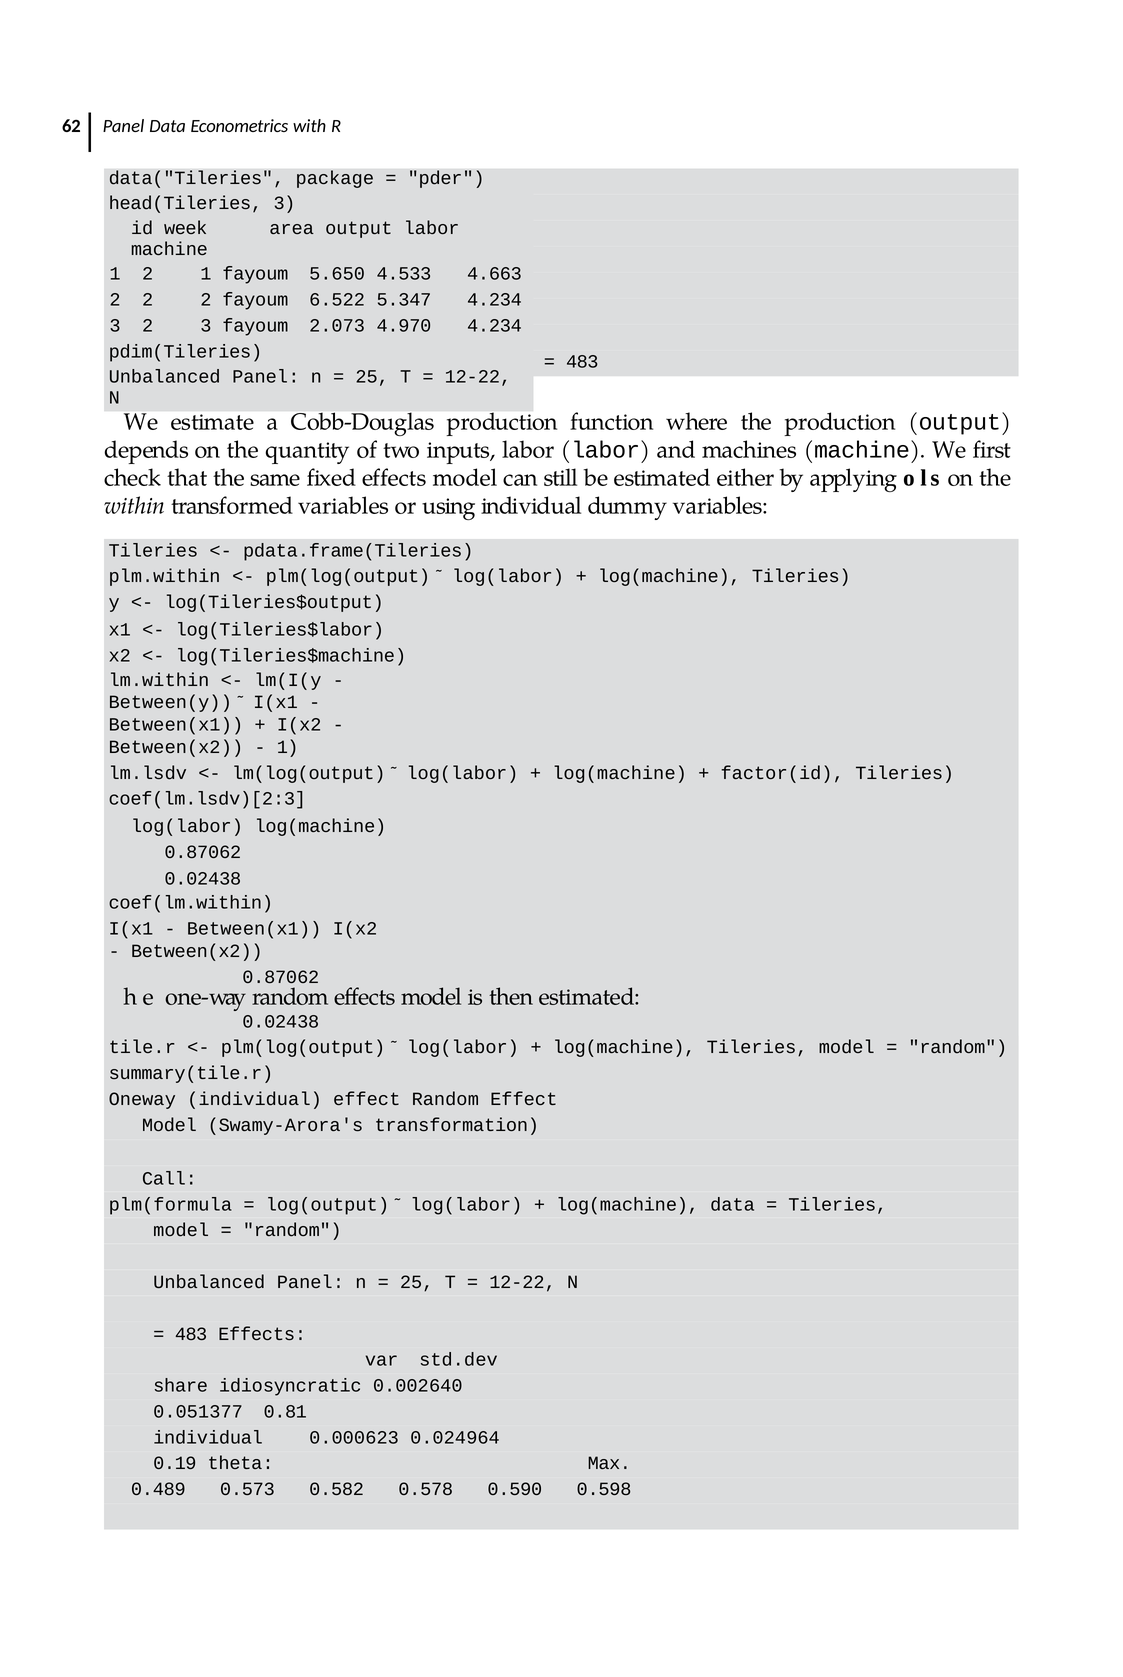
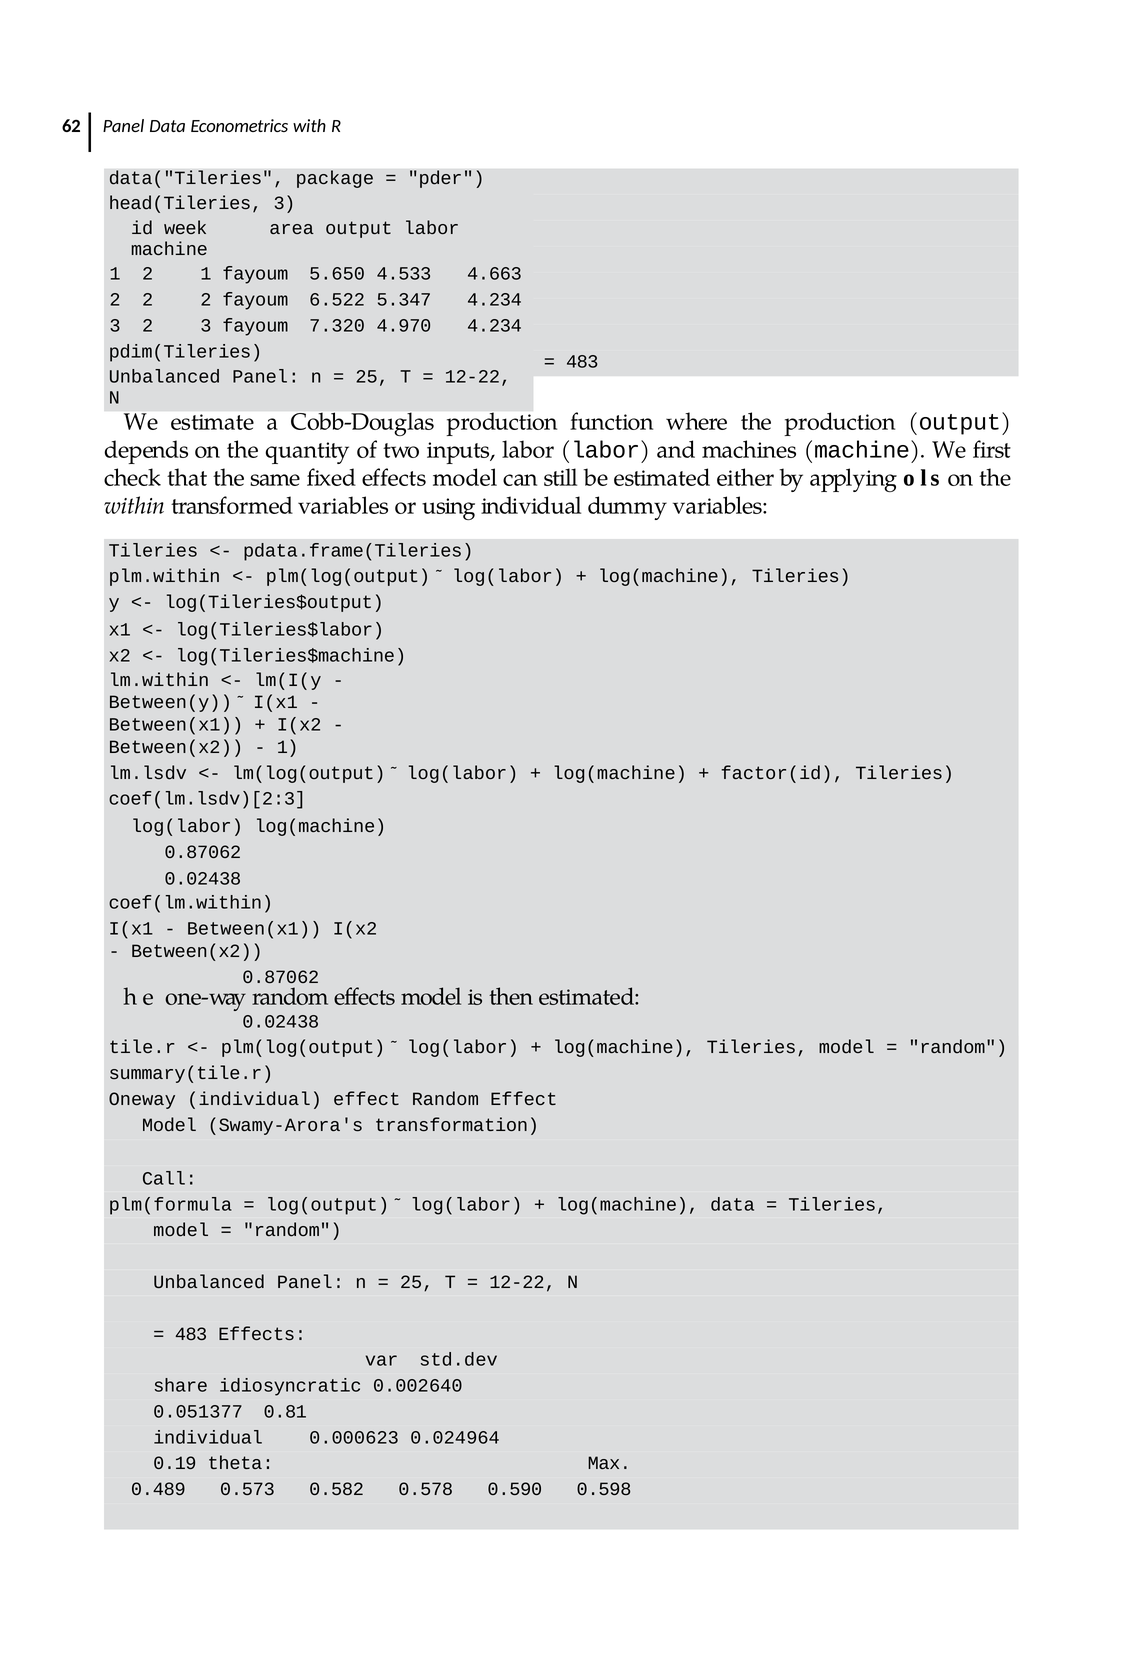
2.073: 2.073 -> 7.320 (337, 326)
